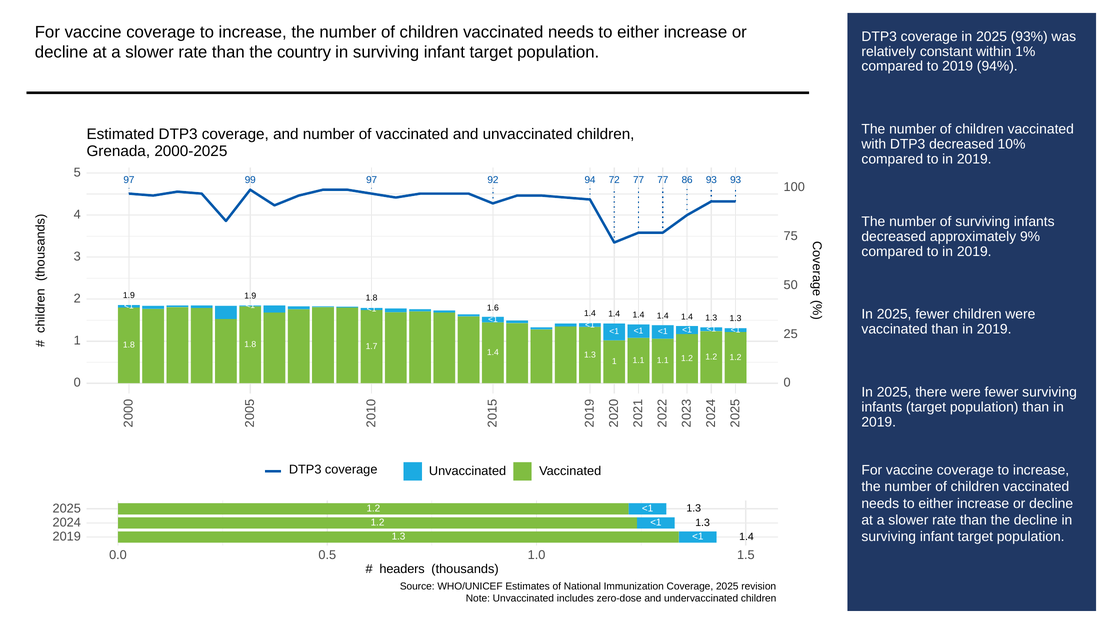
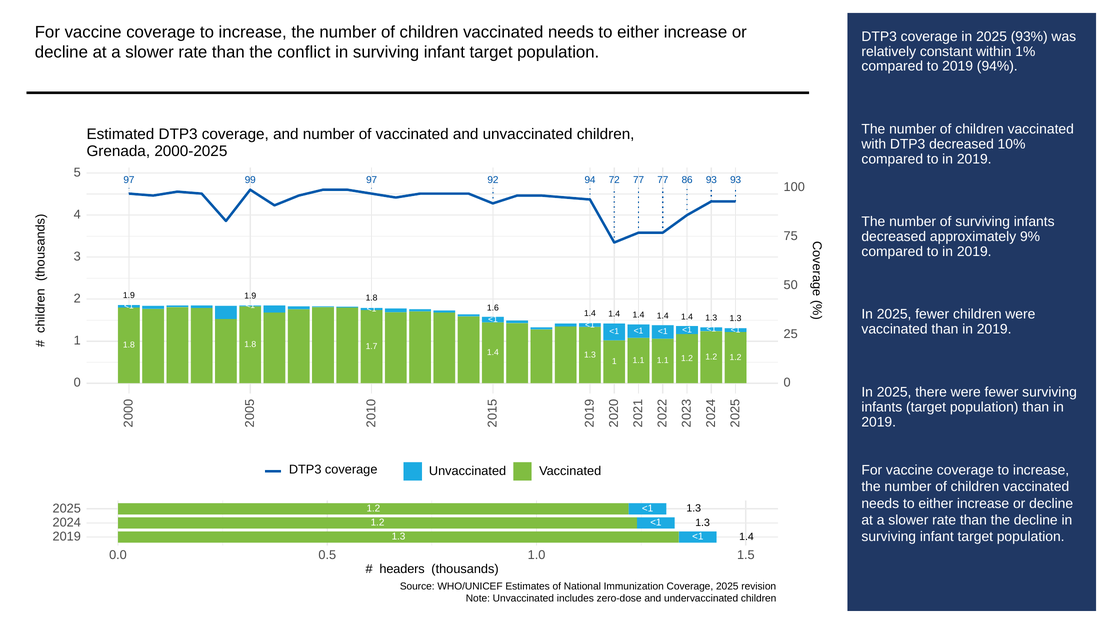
country: country -> conflict (304, 52)
